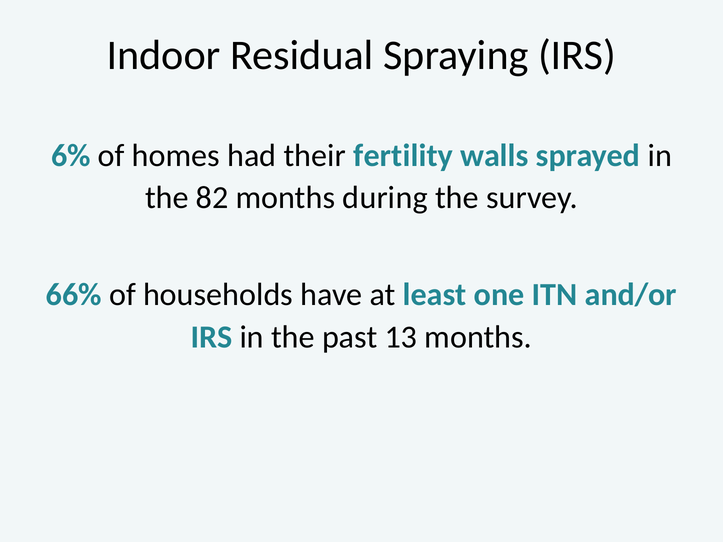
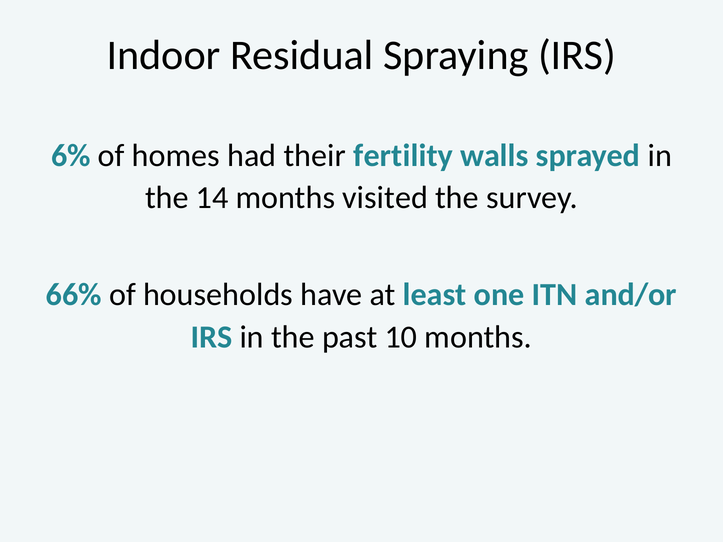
82: 82 -> 14 (212, 198)
during: during -> visited (385, 198)
13: 13 -> 10 (401, 337)
